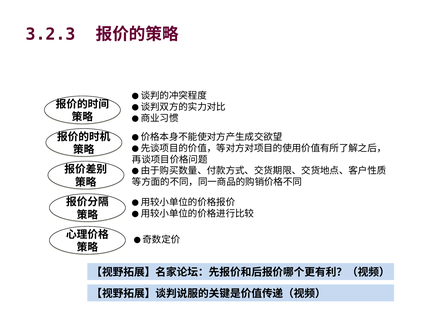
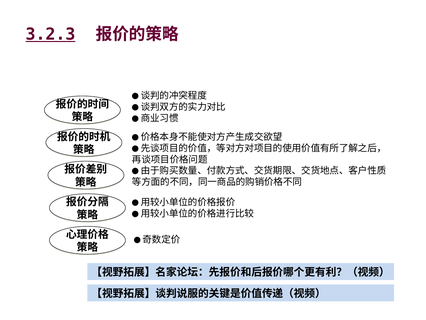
3.2.3 underline: none -> present (50, 34)
